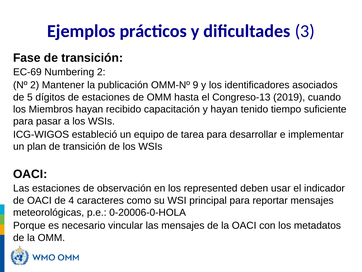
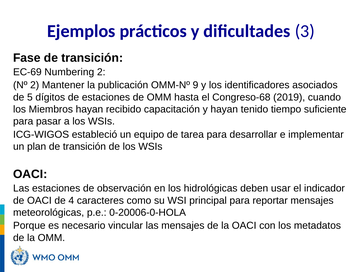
Congreso-13: Congreso-13 -> Congreso-68 (241, 97)
represented: represented -> hidrológicas (211, 188)
